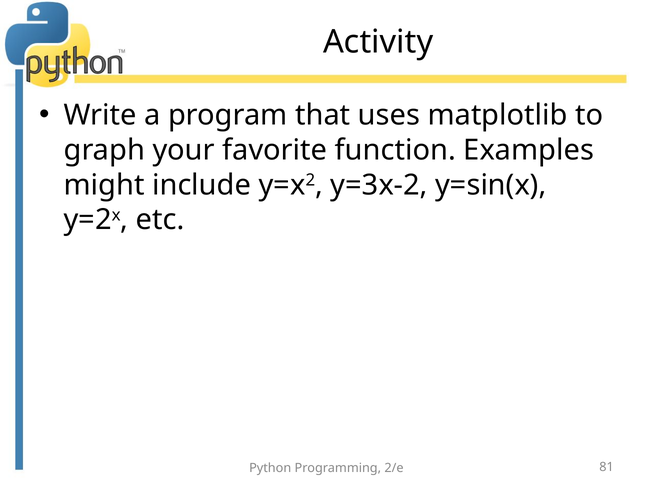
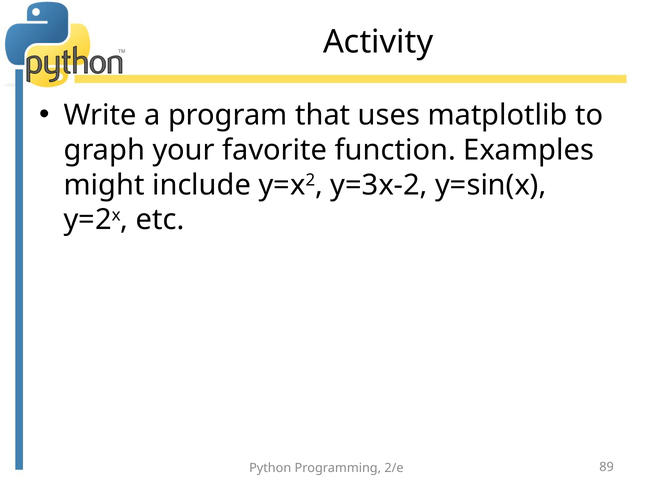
81: 81 -> 89 (607, 467)
